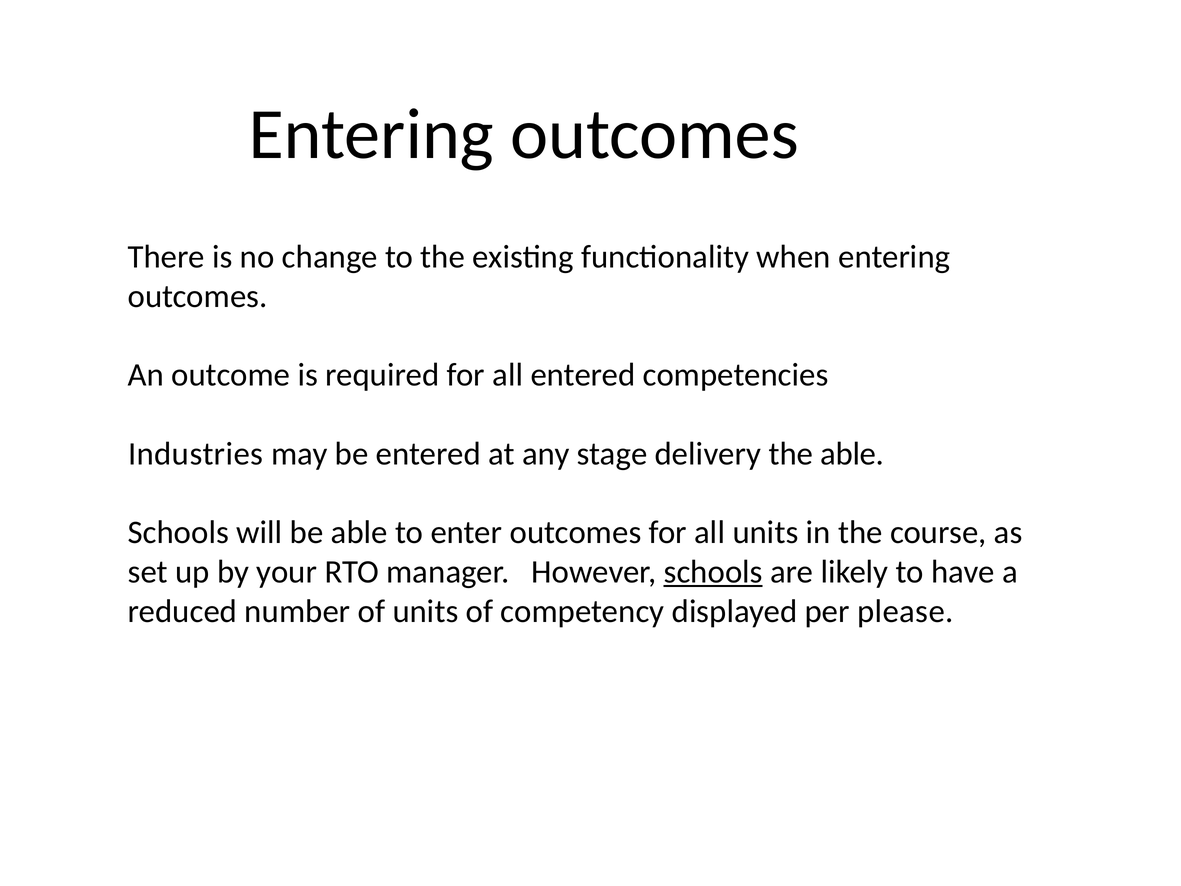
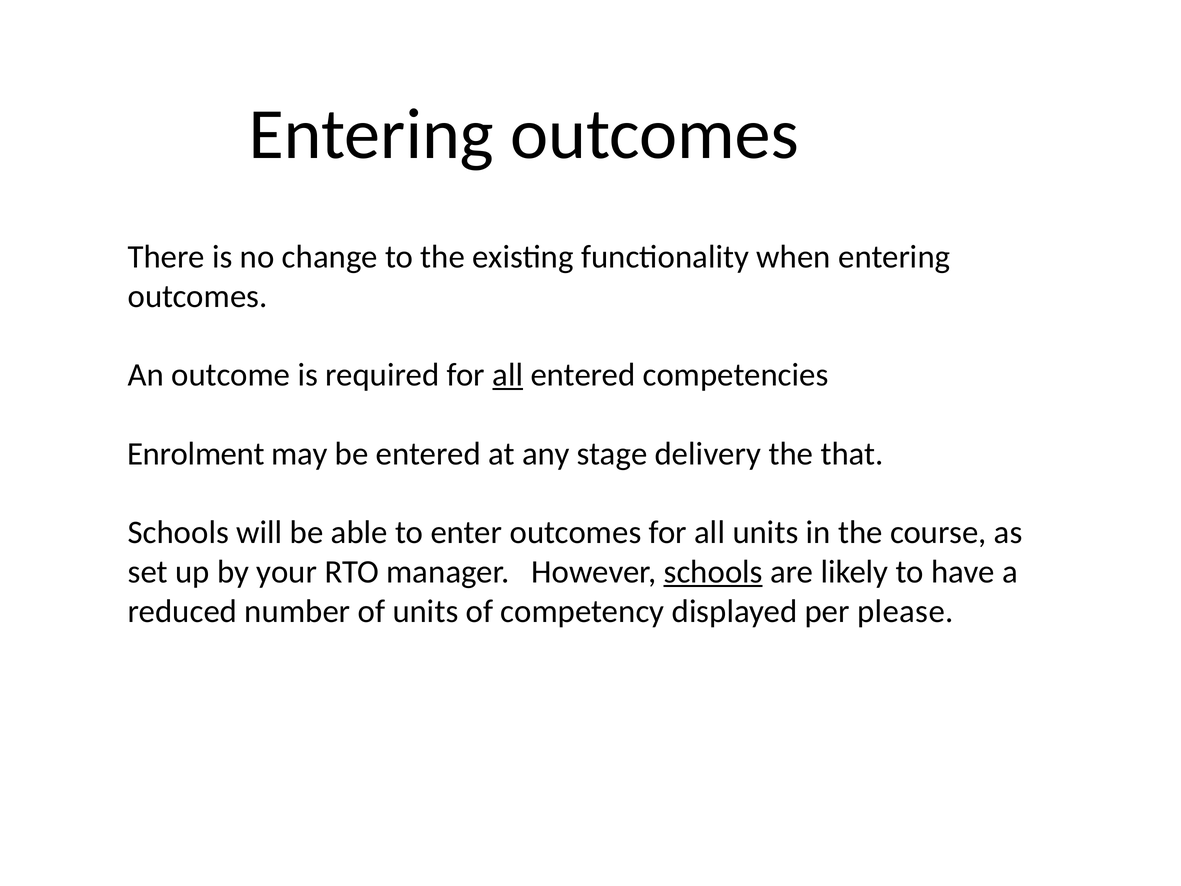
all underline: none -> present (508, 375)
Industries: Industries -> Enrolment (196, 454)
the able: able -> that (852, 454)
